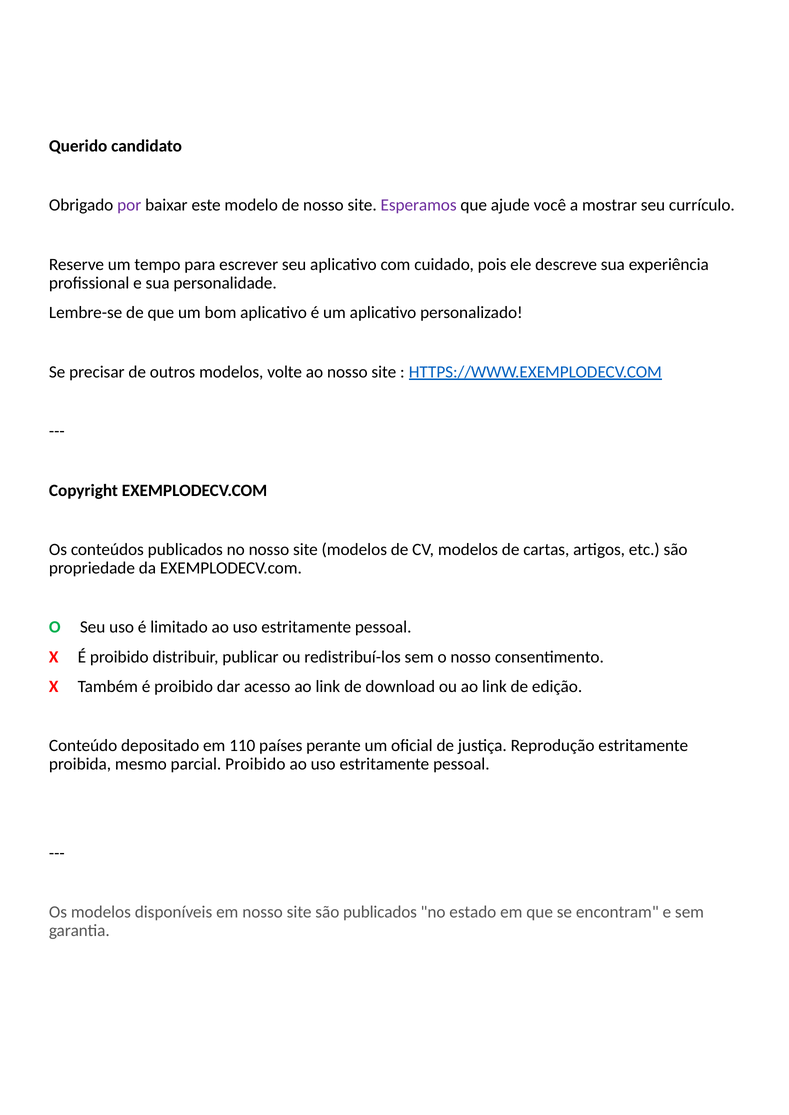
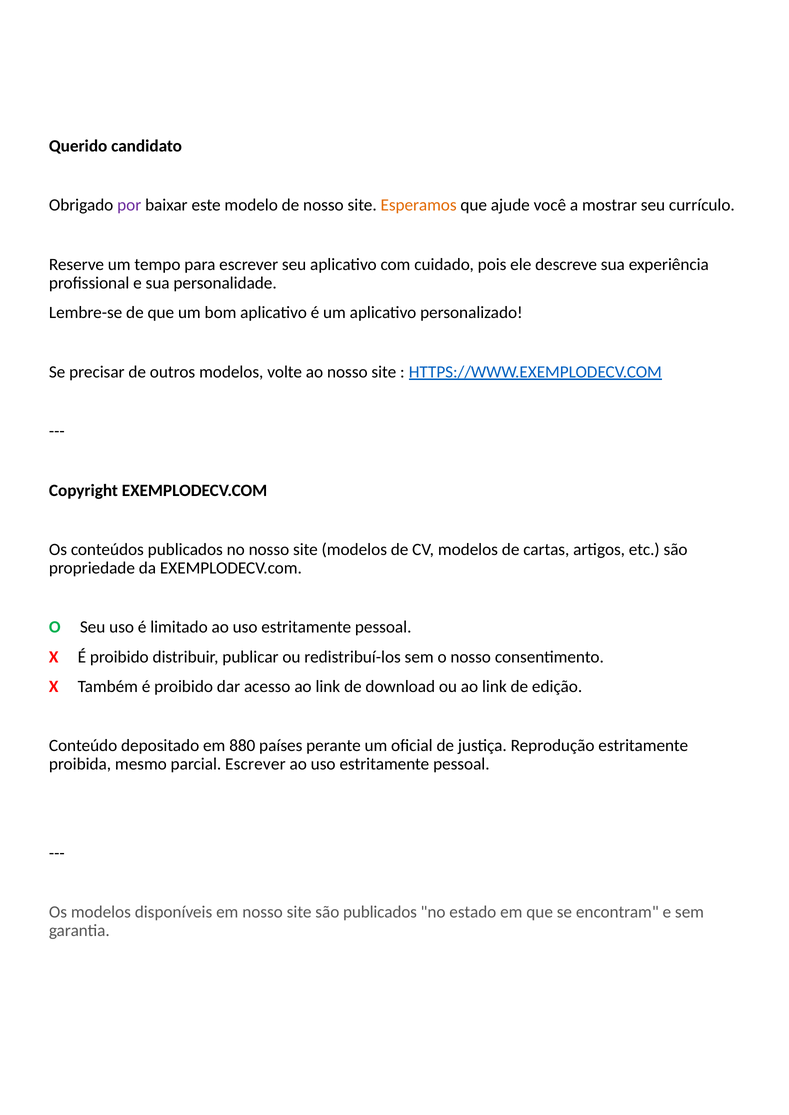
Esperamos colour: purple -> orange (419, 205)
110: 110 -> 880 (242, 746)
parcial Proibido: Proibido -> Escrever (255, 764)
